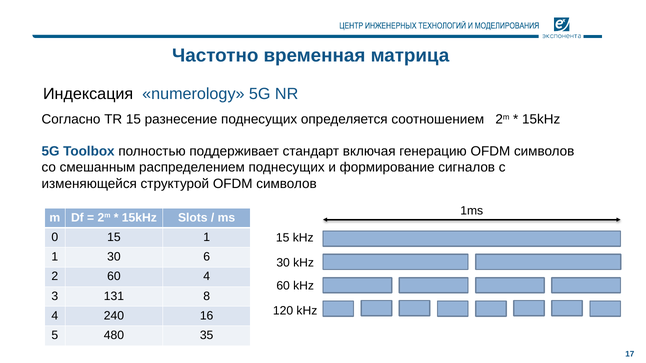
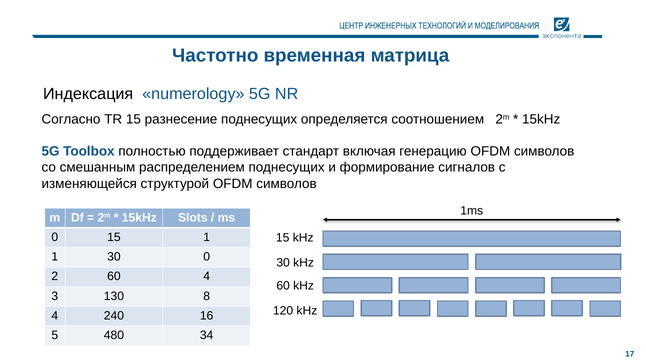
30 6: 6 -> 0 (207, 257)
131: 131 -> 130 (114, 296)
35: 35 -> 34 (207, 336)
